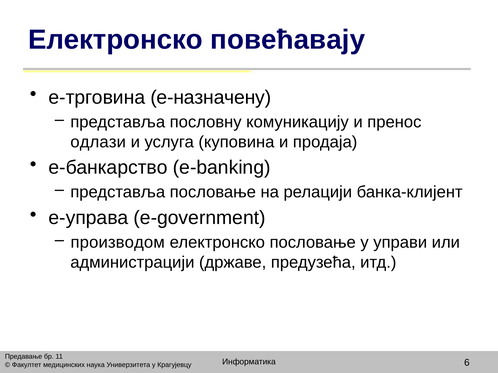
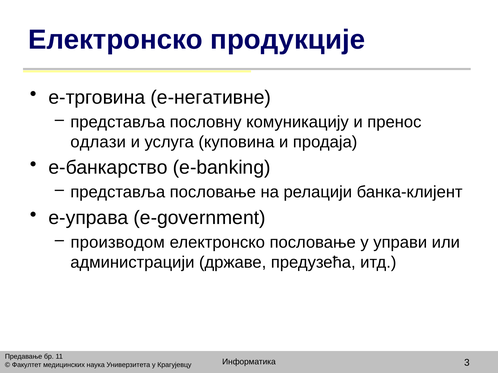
повећавају: повећавају -> продукције (288, 40)
e-назначену: e-назначену -> e-негативне (211, 97)
6: 6 -> 3 (467, 363)
